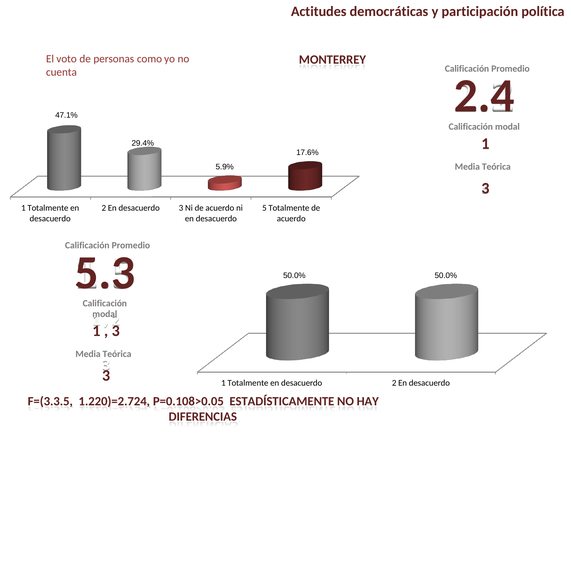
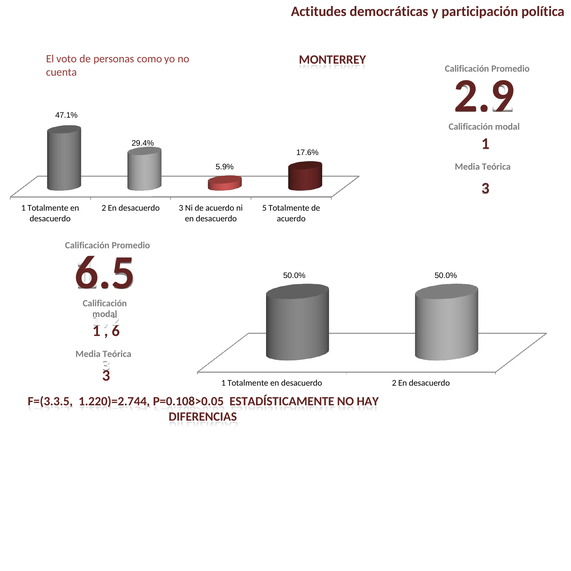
2.4: 2.4 -> 2.9 (484, 96)
5.3: 5.3 -> 6.5 (105, 273)
3: 3 -> 6 (116, 331)
1.220)=2.724: 1.220)=2.724 -> 1.220)=2.744 (114, 401)
